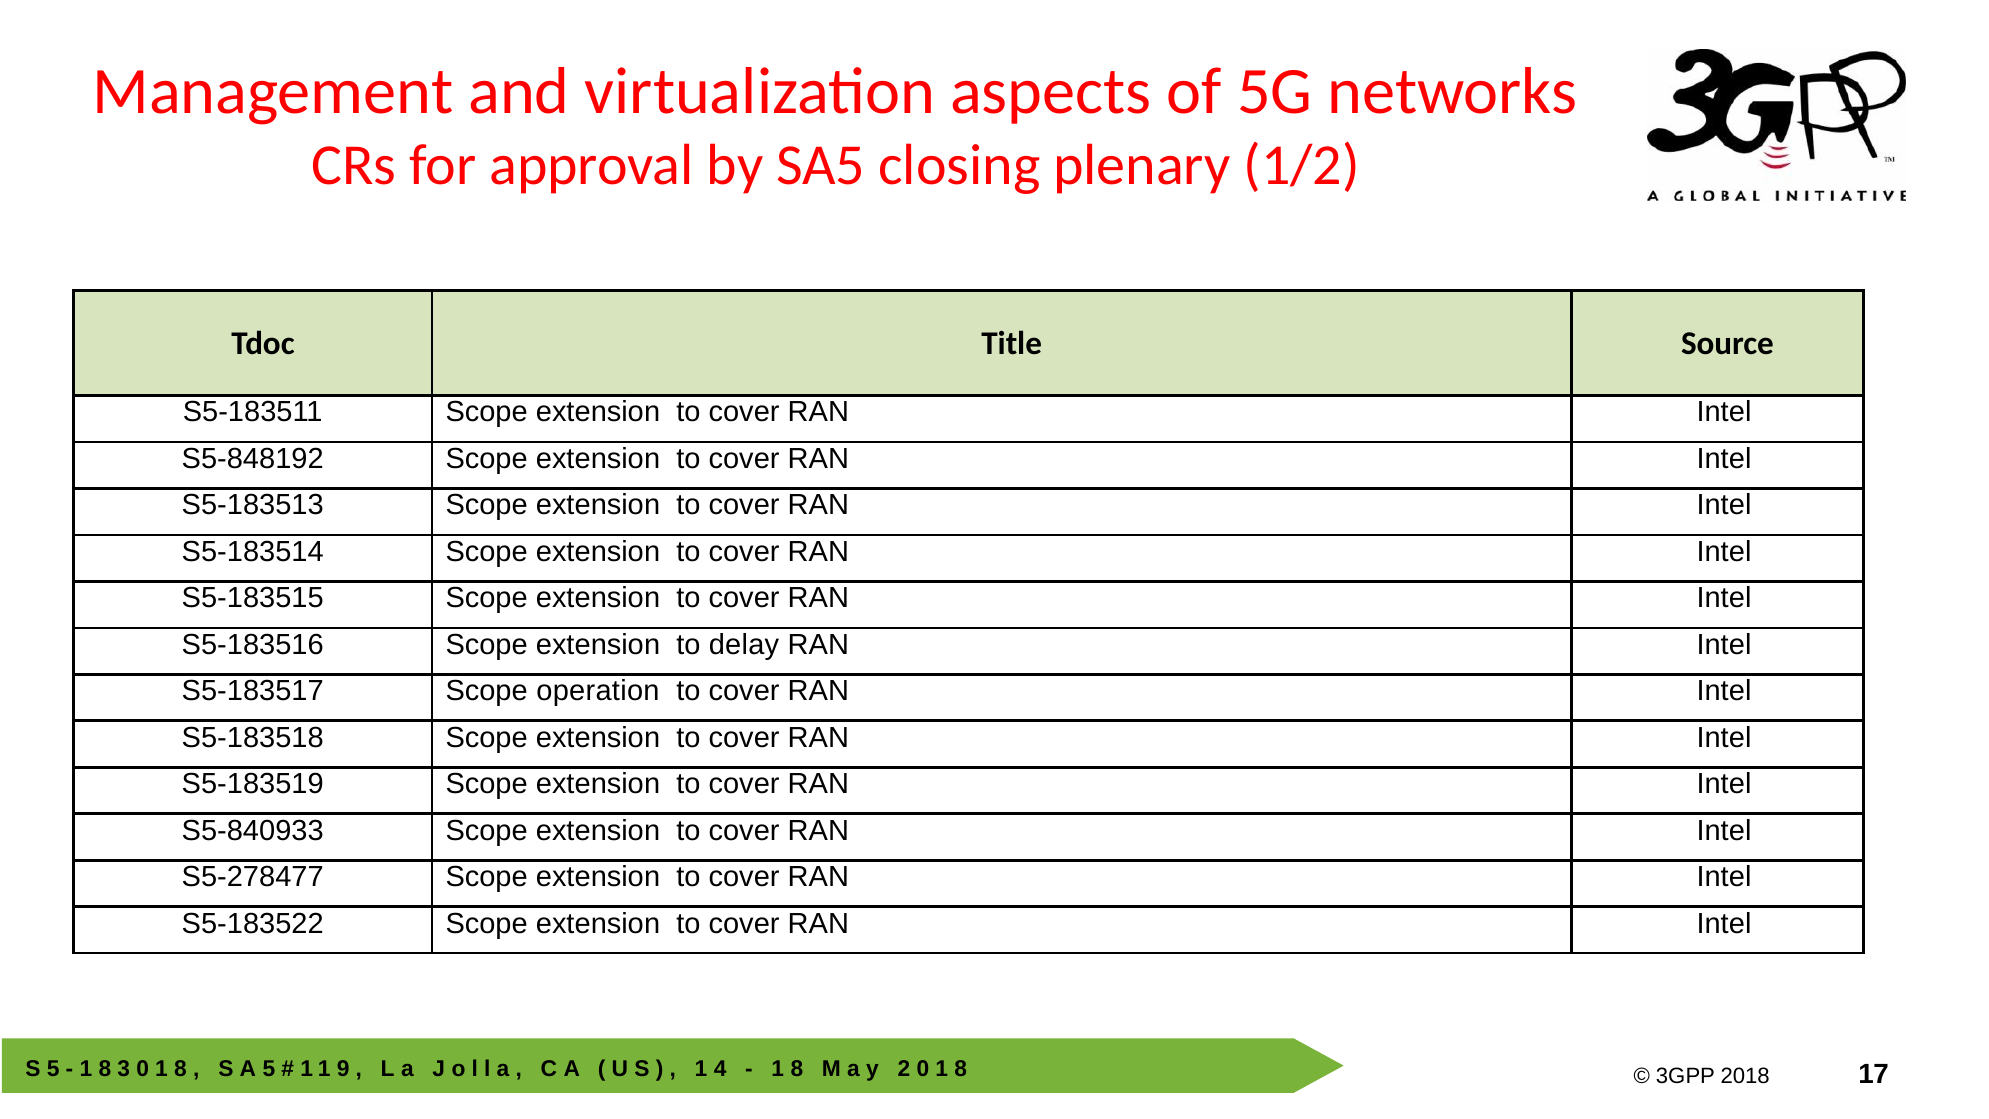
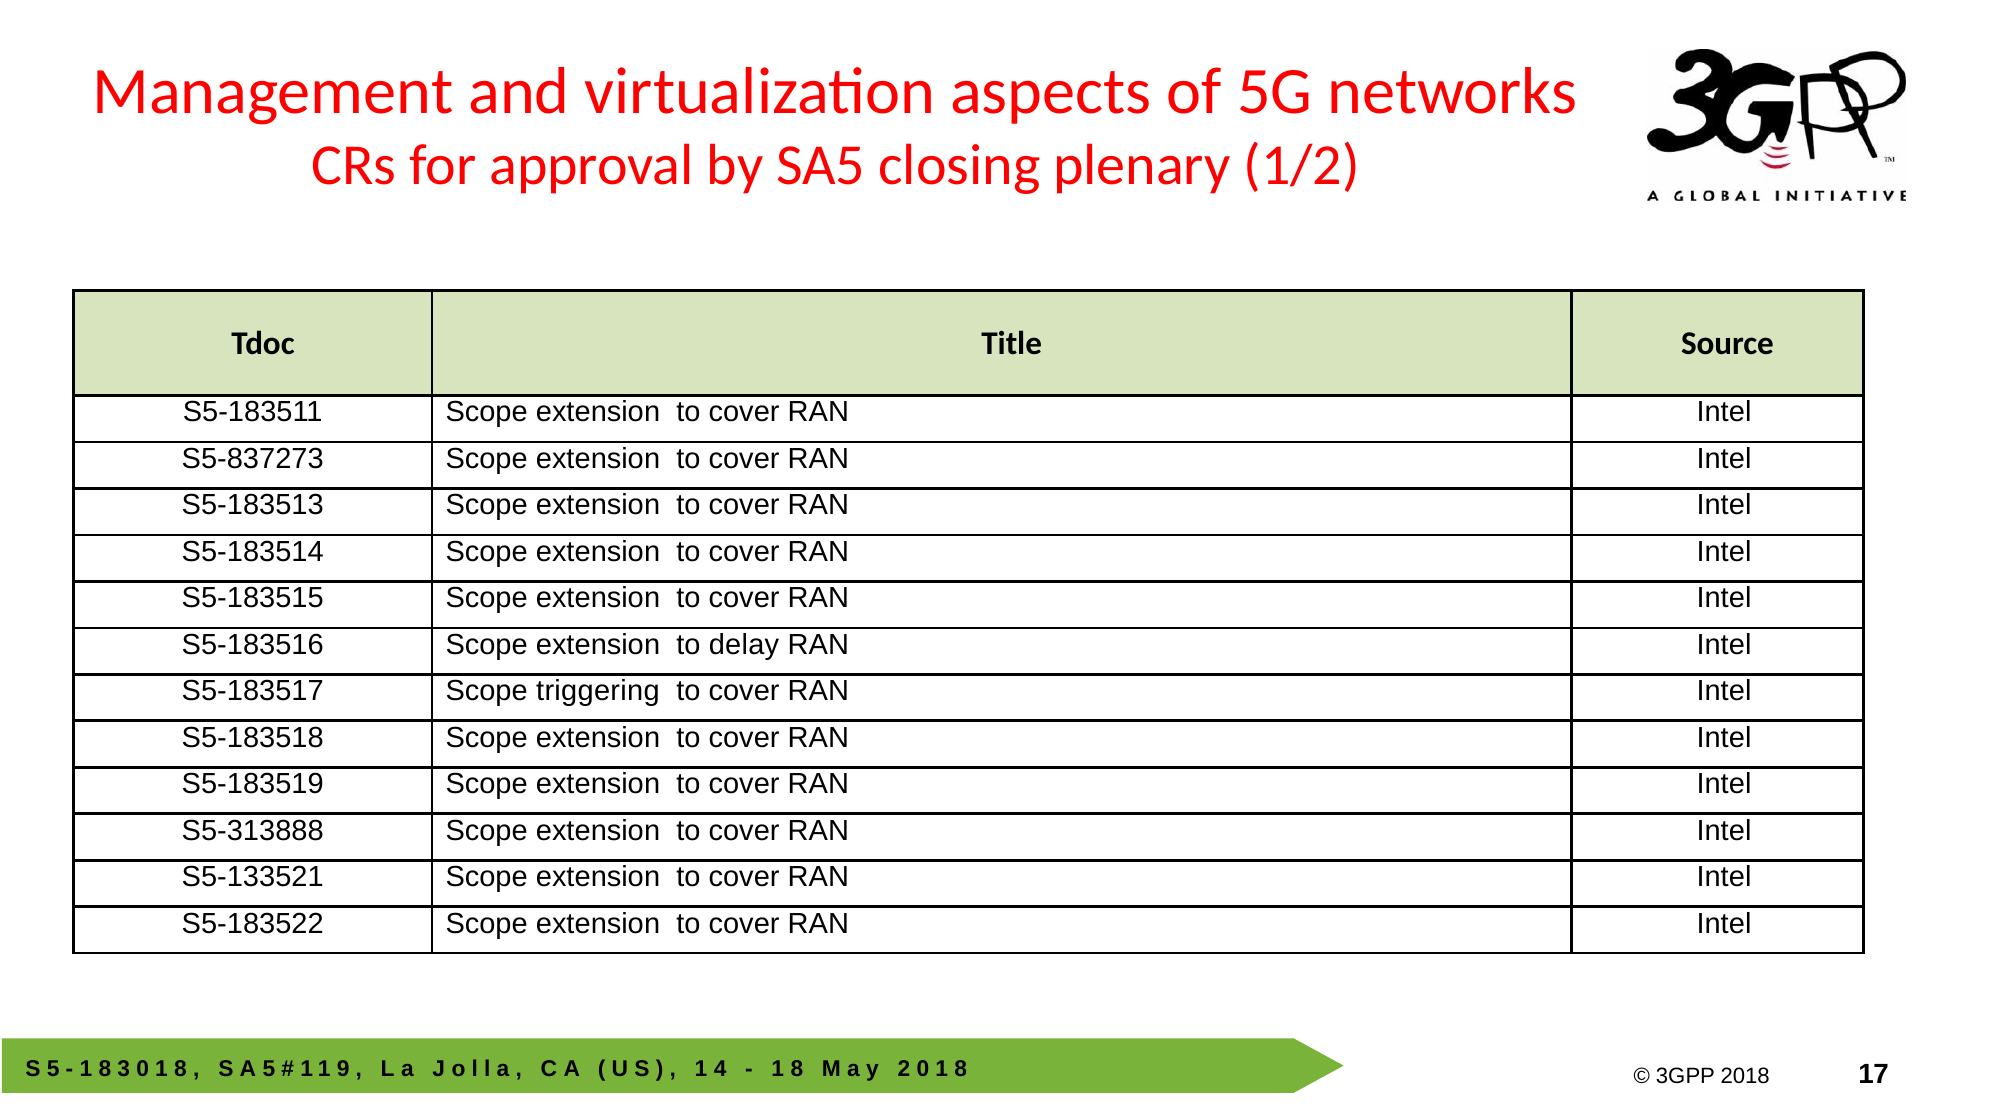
S5‑848192: S5‑848192 -> S5‑837273 (253, 459)
operation: operation -> triggering (598, 691)
S5‑840933: S5‑840933 -> S5‑313888 (253, 830)
S5‑278477: S5‑278477 -> S5‑133521 (253, 877)
